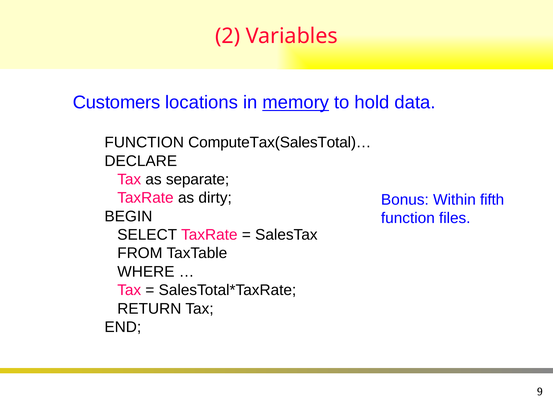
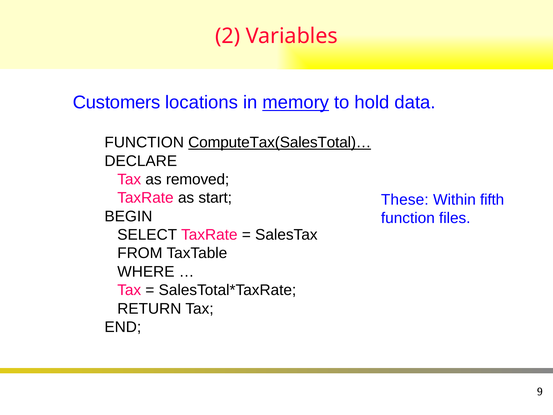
ComputeTax(SalesTotal)… underline: none -> present (280, 142)
separate: separate -> removed (198, 179)
dirty: dirty -> start (215, 198)
Bonus: Bonus -> These (405, 200)
